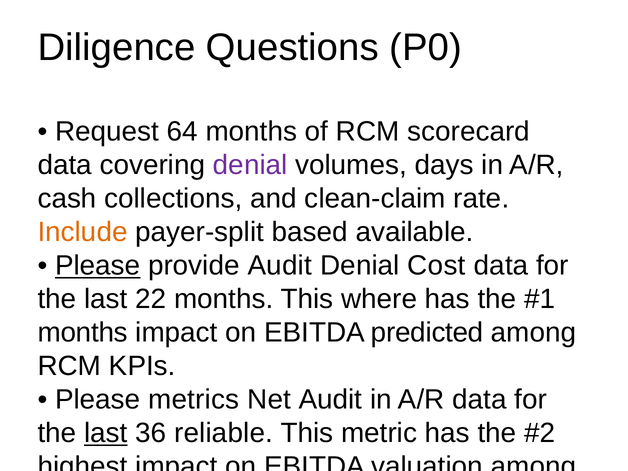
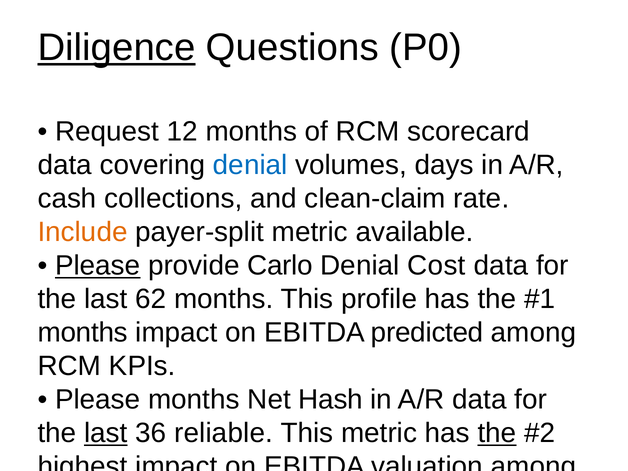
Diligence underline: none -> present (116, 48)
64: 64 -> 12 (182, 132)
denial colour: purple -> blue (250, 165)
payer-split based: based -> metric (310, 232)
provide Audit: Audit -> Carlo (280, 266)
22: 22 -> 62 (151, 299)
where: where -> profile (379, 299)
Please metrics: metrics -> months (194, 400)
Net Audit: Audit -> Hash (331, 400)
the underline: none -> present (497, 433)
